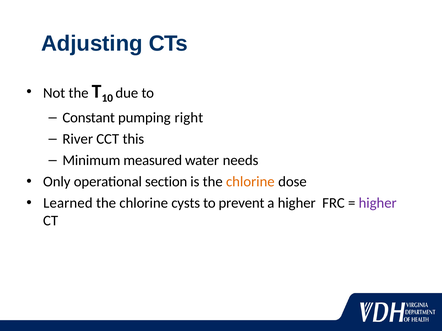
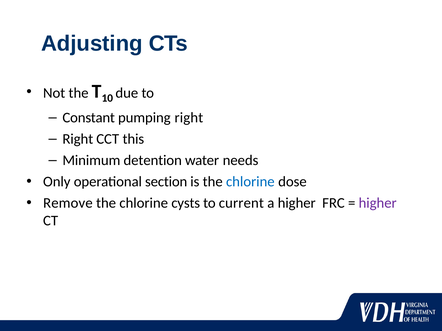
River: River -> Right (78, 139)
measured: measured -> detention (153, 161)
chlorine colour: orange -> blue (250, 182)
Learned: Learned -> Remove (68, 203)
prevent: prevent -> current (241, 203)
